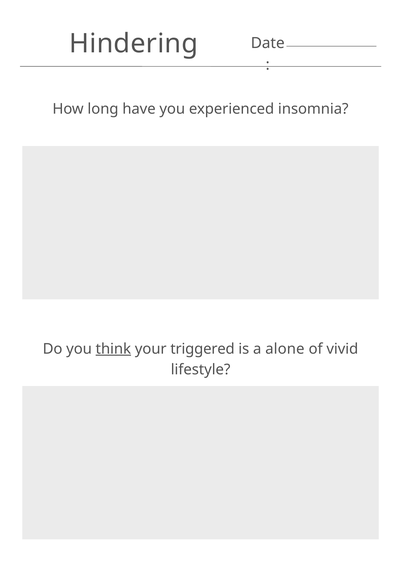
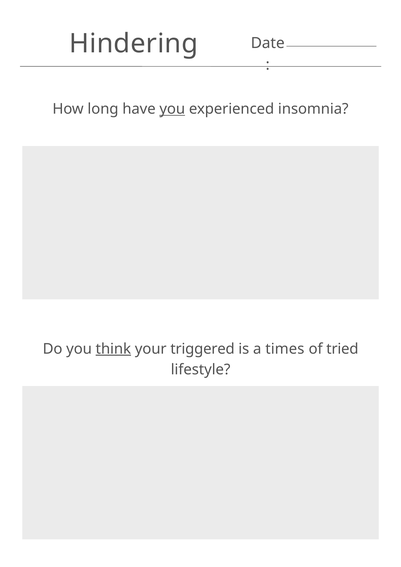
you underline: none -> present (172, 109)
alone: alone -> times (285, 349)
vivid: vivid -> tried (342, 349)
